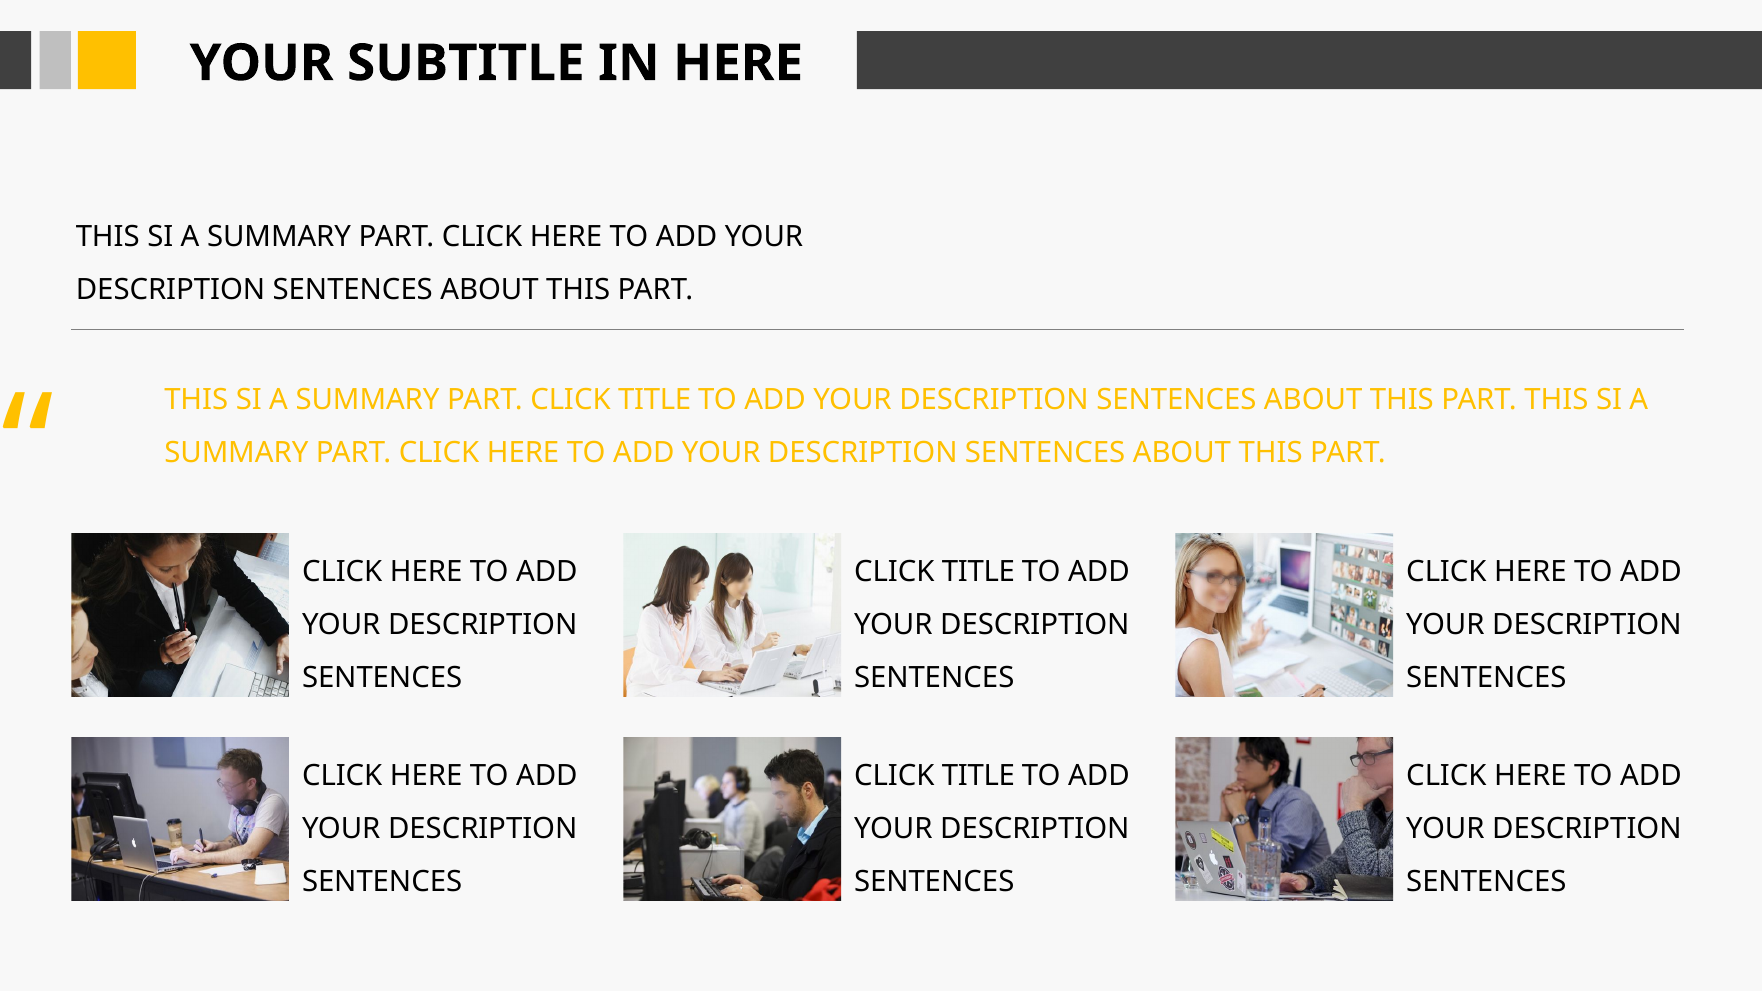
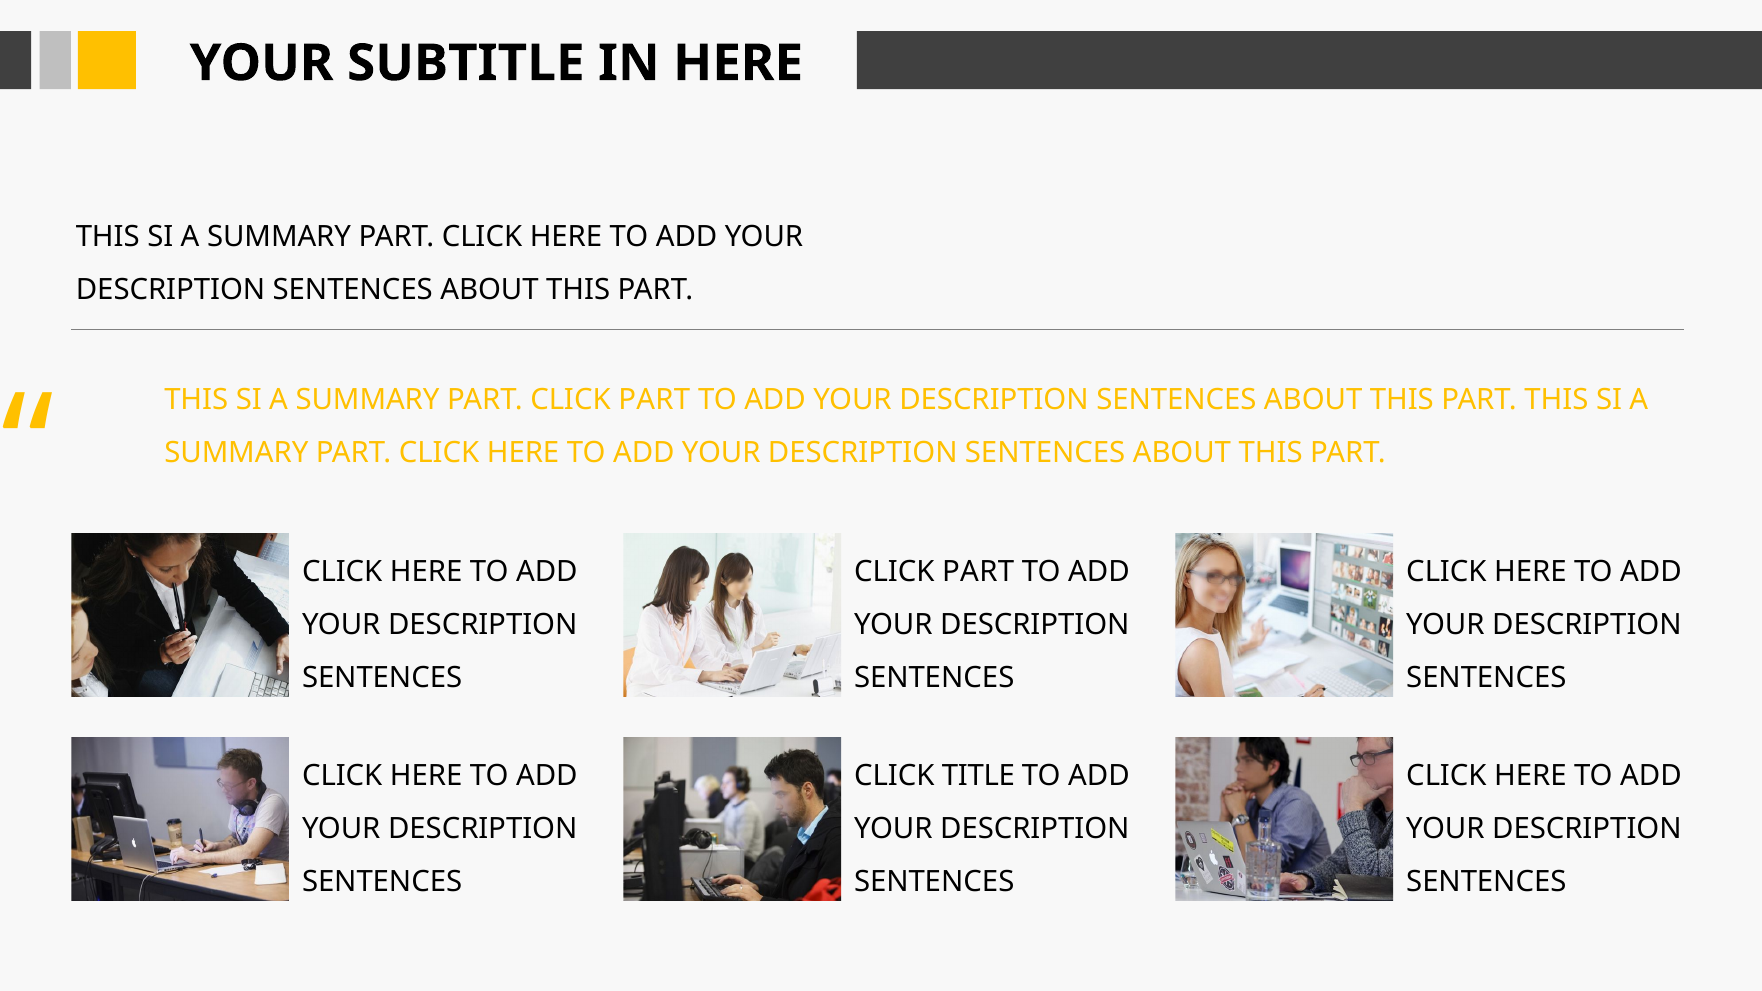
PART CLICK TITLE: TITLE -> PART (654, 400)
TITLE: TITLE -> PART (978, 572)
